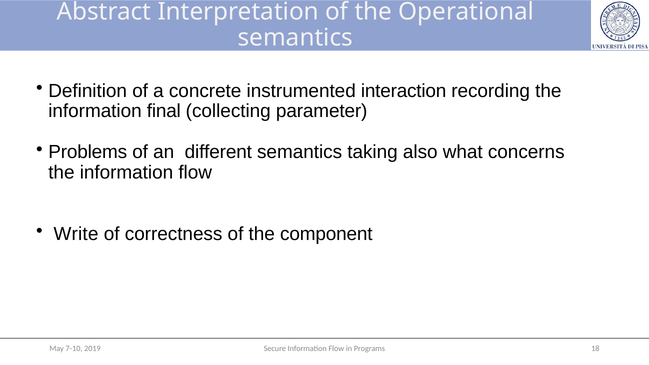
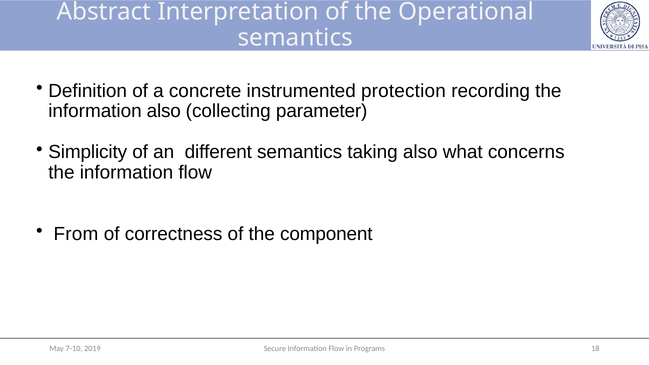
interaction: interaction -> protection (403, 91)
information final: final -> also (164, 111)
Problems: Problems -> Simplicity (88, 152)
Write: Write -> From (76, 234)
